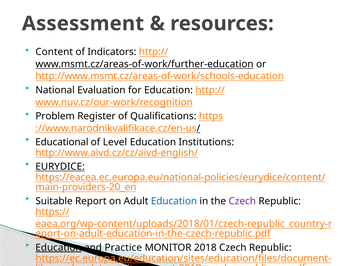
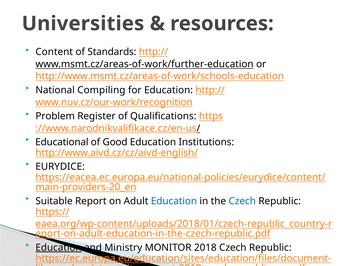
Assessment: Assessment -> Universities (83, 24)
Indicators: Indicators -> Standards (112, 52)
Evaluation: Evaluation -> Compiling (101, 90)
Level: Level -> Good (115, 142)
EURYDICE underline: present -> none (60, 167)
Czech colour: purple -> blue (242, 201)
Practice: Practice -> Ministry (123, 248)
